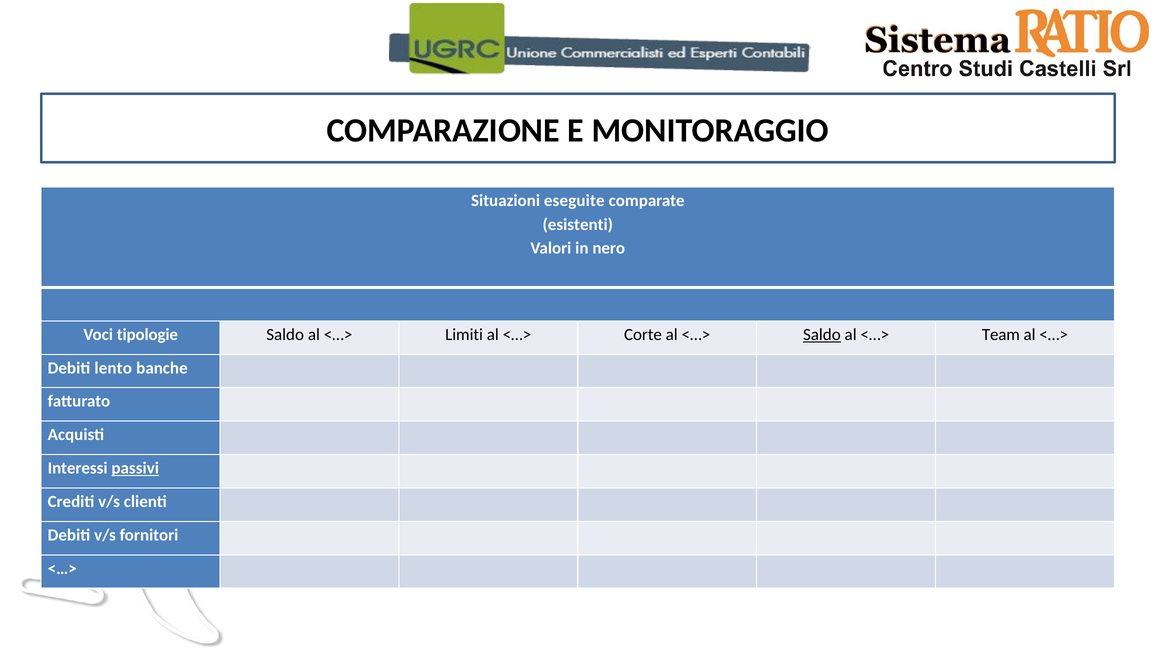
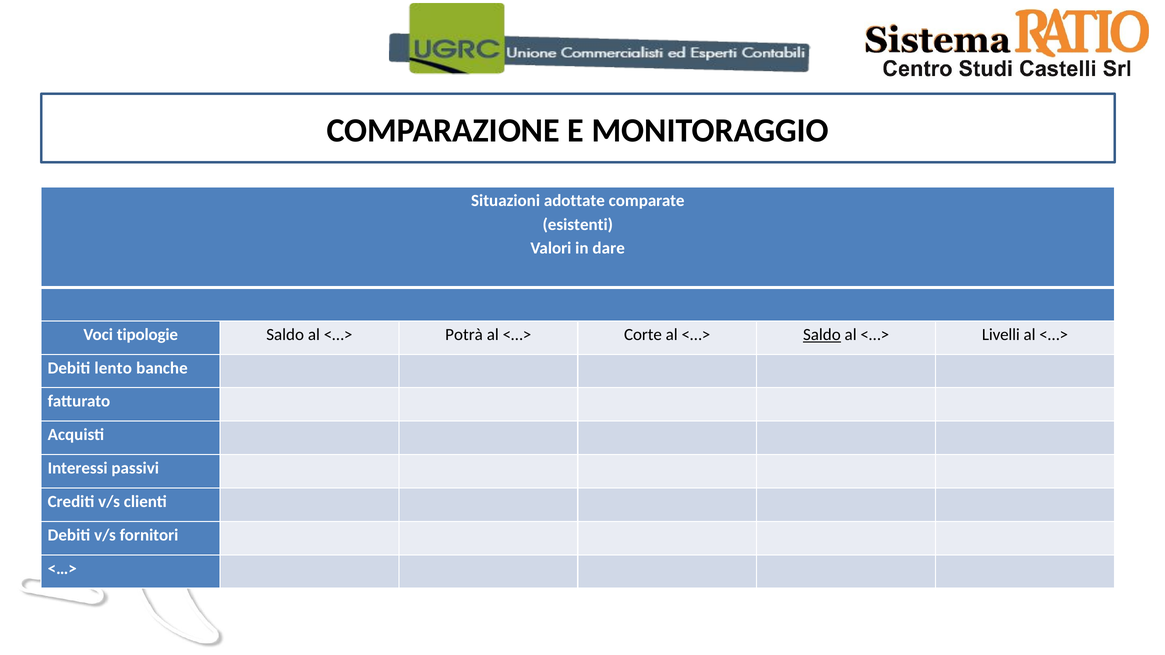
eseguite: eseguite -> adottate (574, 201)
nero: nero -> dare (609, 248)
Limiti: Limiti -> Potrà (464, 335)
Team: Team -> Livelli (1001, 335)
passivi underline: present -> none (135, 468)
